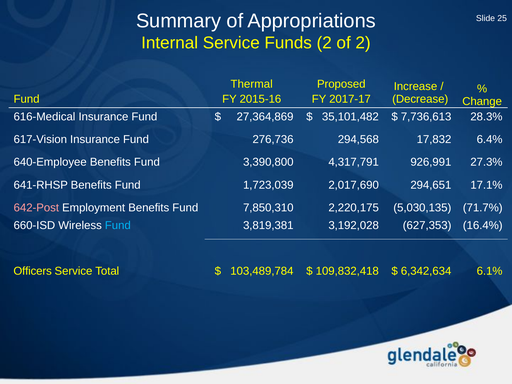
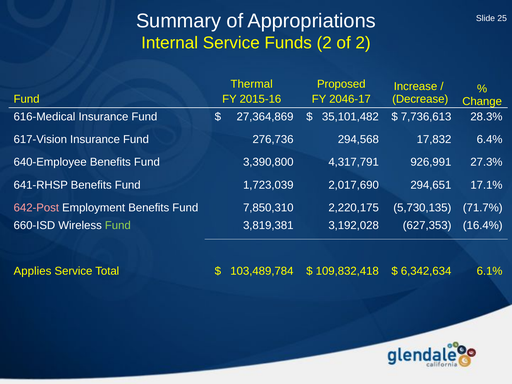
2017-17: 2017-17 -> 2046-17 (350, 99)
5,030,135: 5,030,135 -> 5,730,135 (422, 208)
Fund colour: light blue -> light green (118, 225)
Officers: Officers -> Applies (33, 271)
